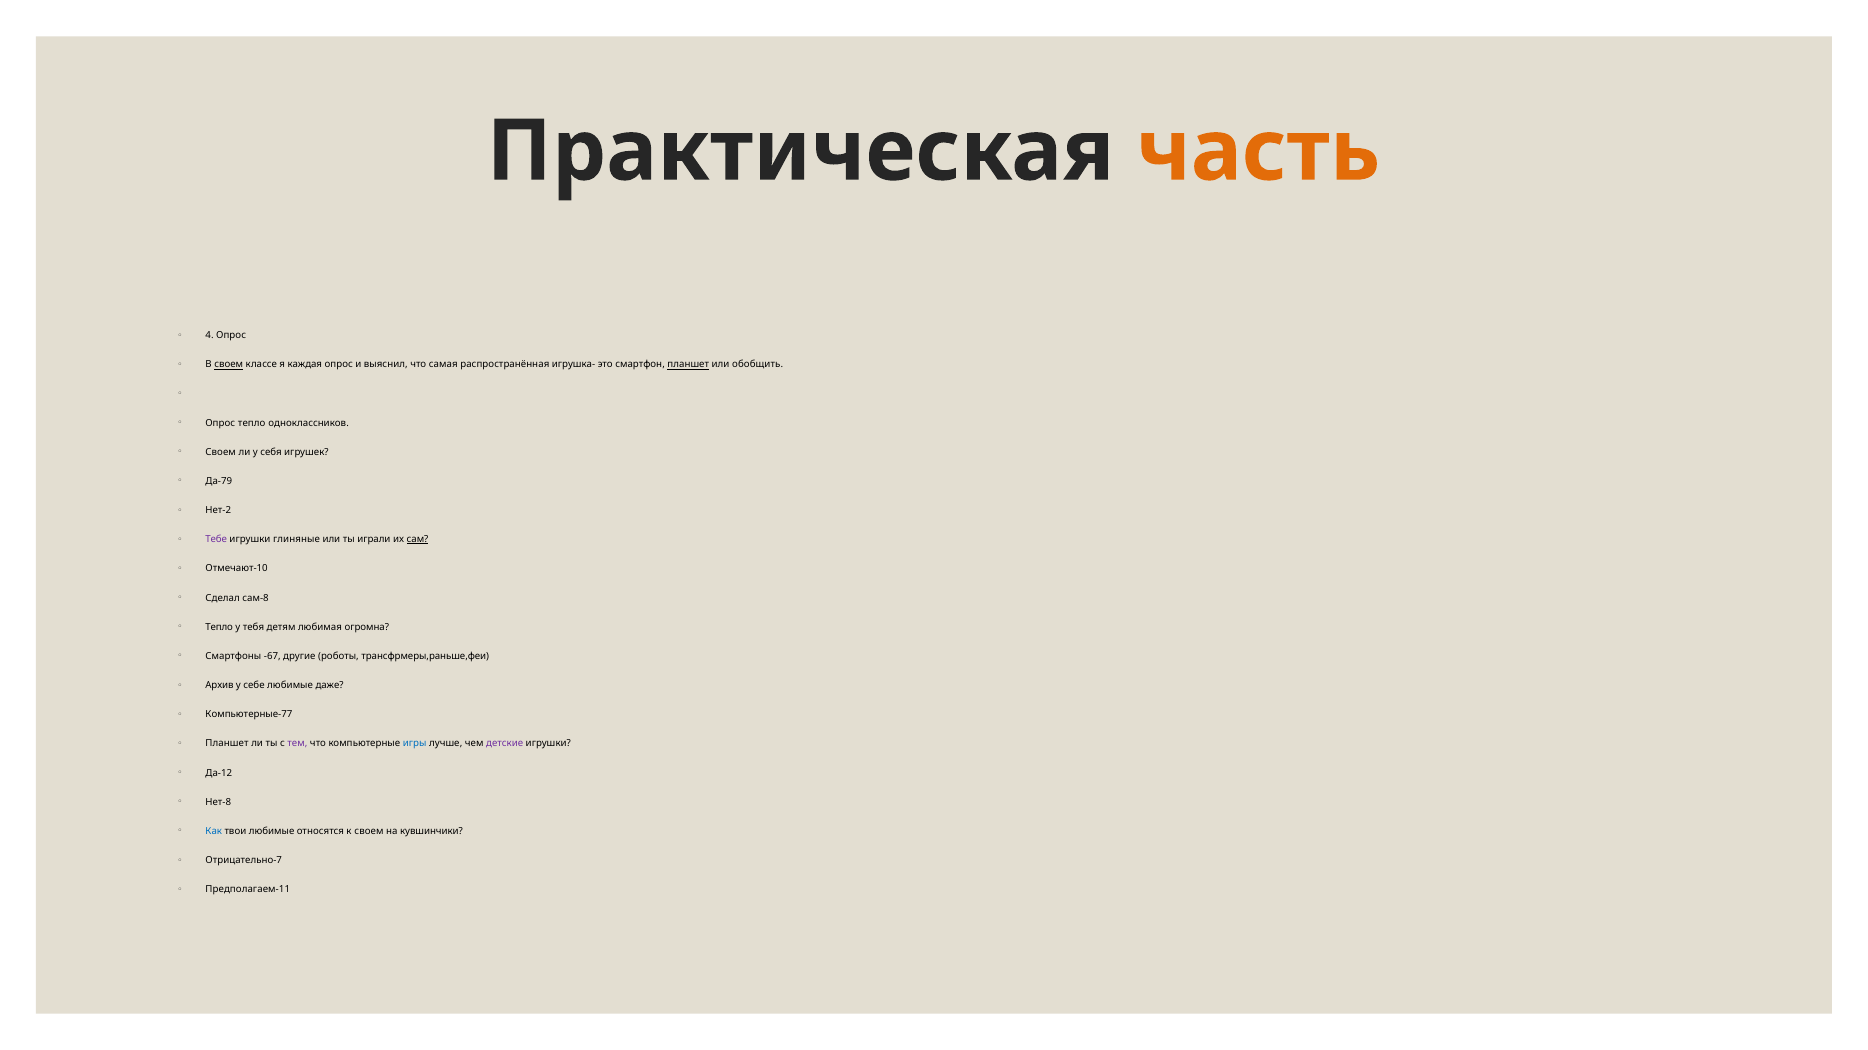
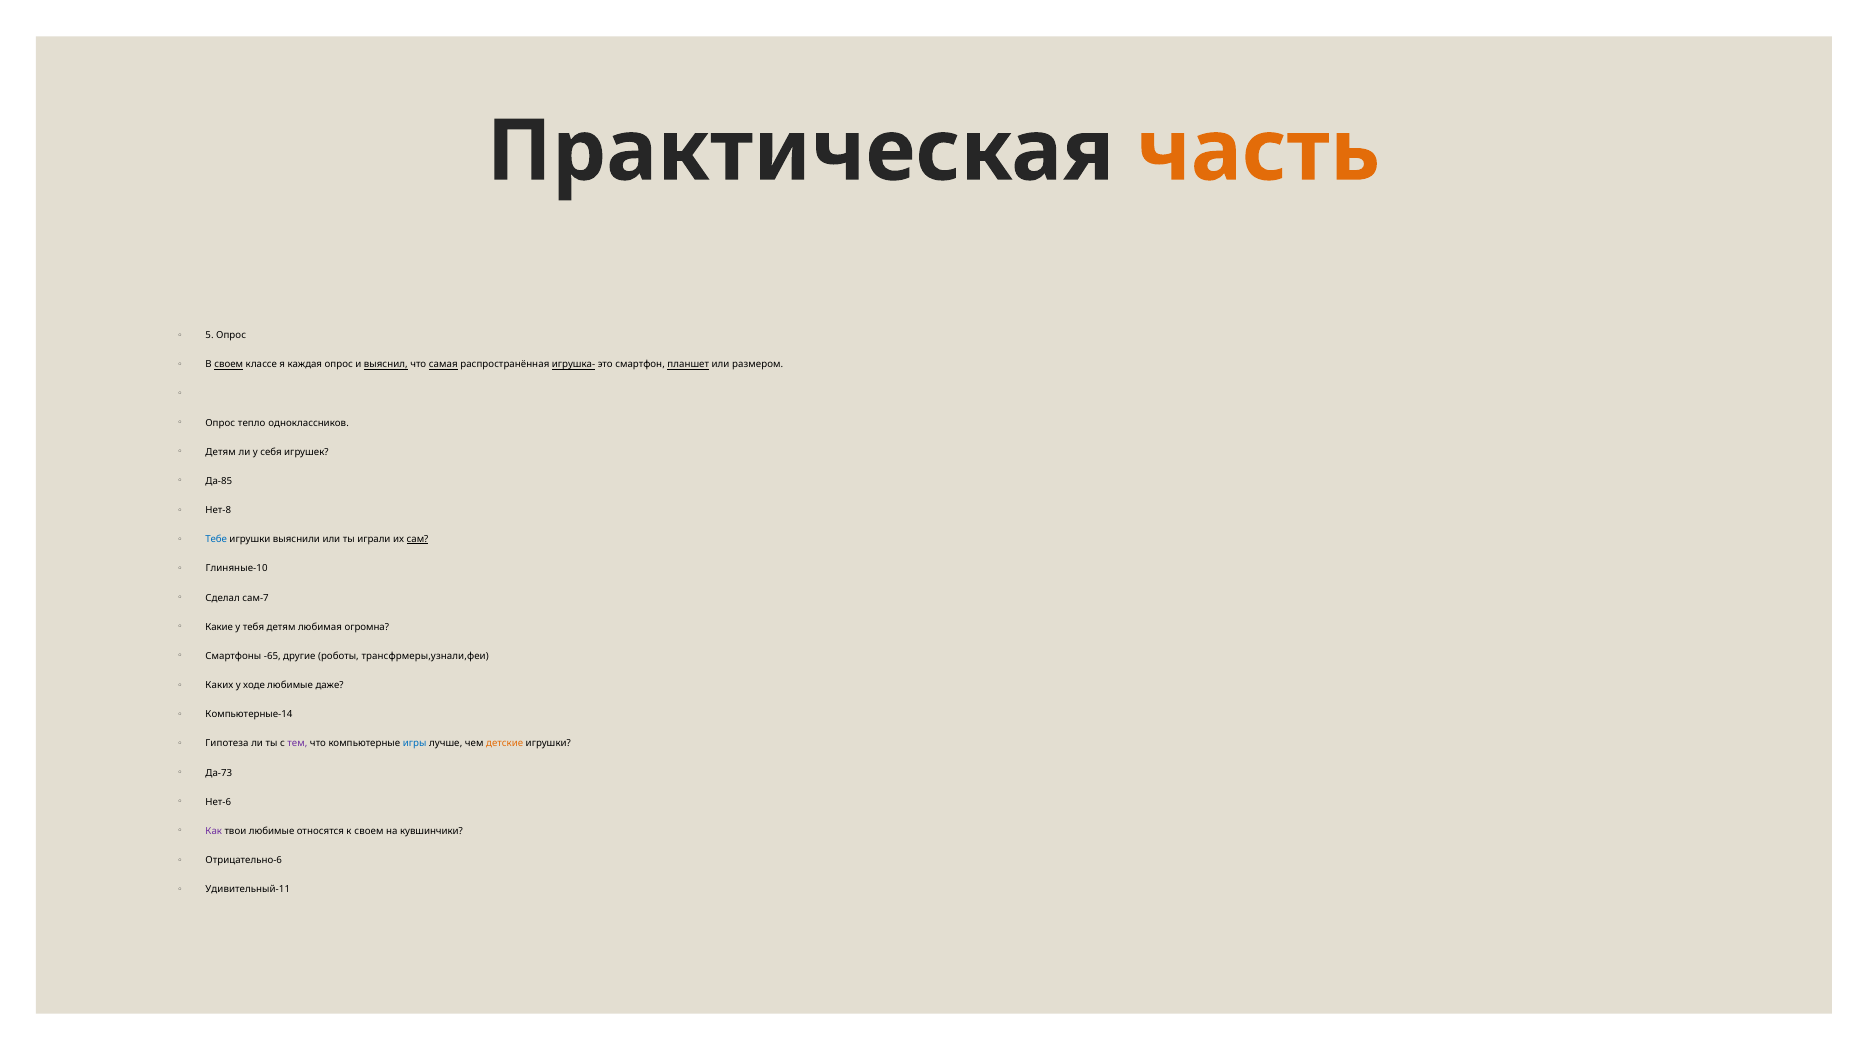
4: 4 -> 5 (210, 336)
выяснил underline: none -> present (386, 365)
самая underline: none -> present (443, 365)
игрушка- underline: none -> present (574, 365)
обобщить: обобщить -> размером (758, 365)
Своем: Своем -> Детям (221, 452)
Да-79: Да-79 -> Да-85 (219, 482)
Нет-2: Нет-2 -> Нет-8 (218, 511)
Тебе colour: purple -> blue (216, 540)
глиняные: глиняные -> выяснили (296, 540)
Отмечают-10: Отмечают-10 -> Глиняные-10 (237, 569)
сам-8: сам-8 -> сам-7 (256, 598)
Тепло: Тепло -> Какие (219, 628)
-67: -67 -> -65 (272, 657)
трансфрмеры,раньше,феи: трансфрмеры,раньше,феи -> трансфрмеры,узнали,феи (425, 657)
Архив: Архив -> Каких (219, 686)
себе: себе -> ходе (254, 686)
Компьютерные-77: Компьютерные-77 -> Компьютерные-14 (249, 715)
Планшет: Планшет -> Гипотеза (227, 744)
детские colour: purple -> orange (505, 744)
Да-12: Да-12 -> Да-73 (219, 773)
Нет-8: Нет-8 -> Нет-6 (218, 803)
Как colour: blue -> purple (214, 832)
Отрицательно-7: Отрицательно-7 -> Отрицательно-6 (244, 861)
Предполагаем-11: Предполагаем-11 -> Удивительный-11 (248, 890)
